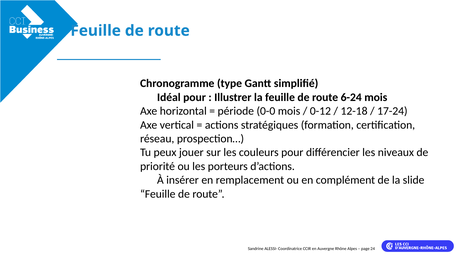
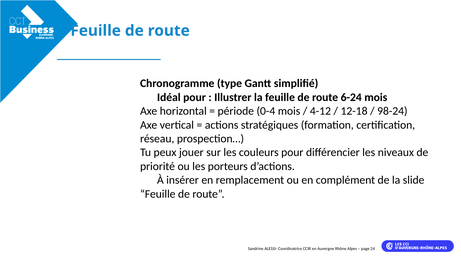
0-0: 0-0 -> 0-4 (266, 111)
0-12: 0-12 -> 4-12 (320, 111)
17-24: 17-24 -> 98-24 (392, 111)
